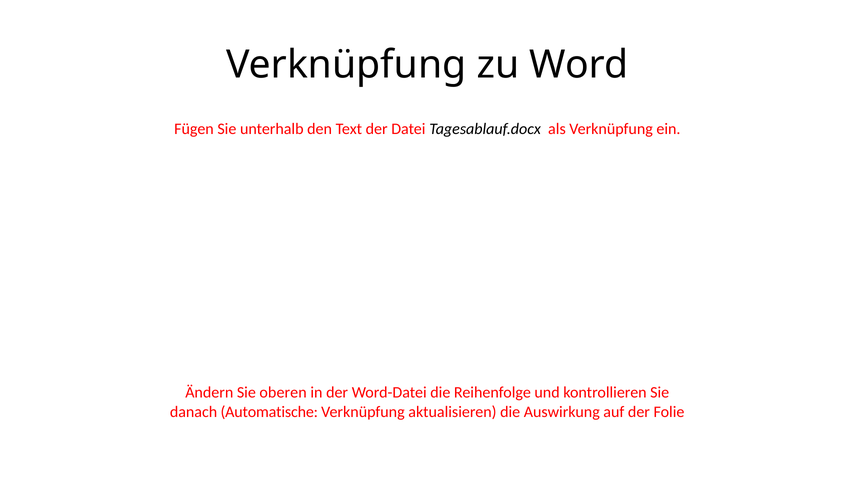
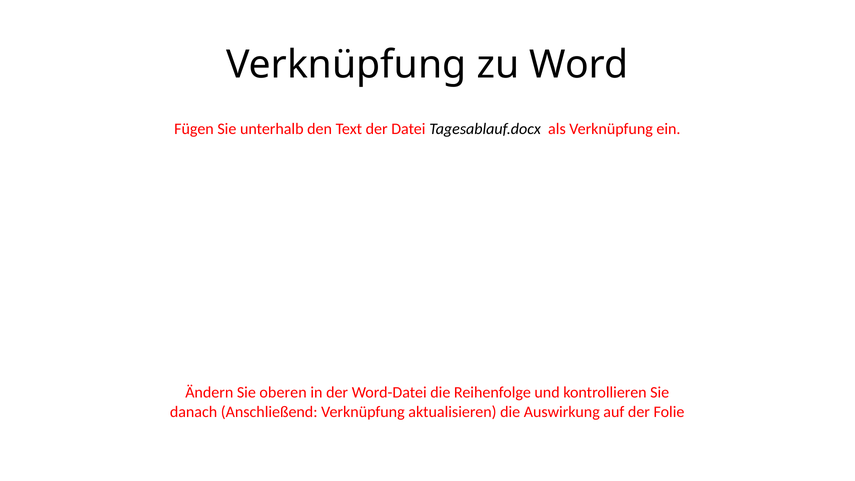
Automatische: Automatische -> Anschließend (269, 412)
